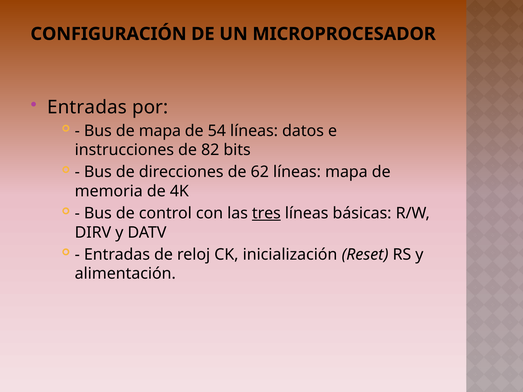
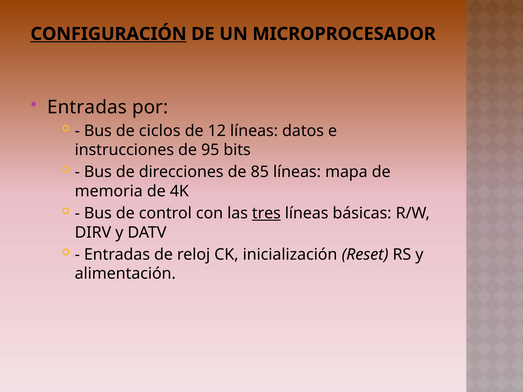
CONFIGURACIÓN underline: none -> present (109, 34)
de mapa: mapa -> ciclos (160, 131)
54: 54 -> 12 (217, 131)
82: 82 -> 95 (210, 150)
62: 62 -> 85 (260, 172)
